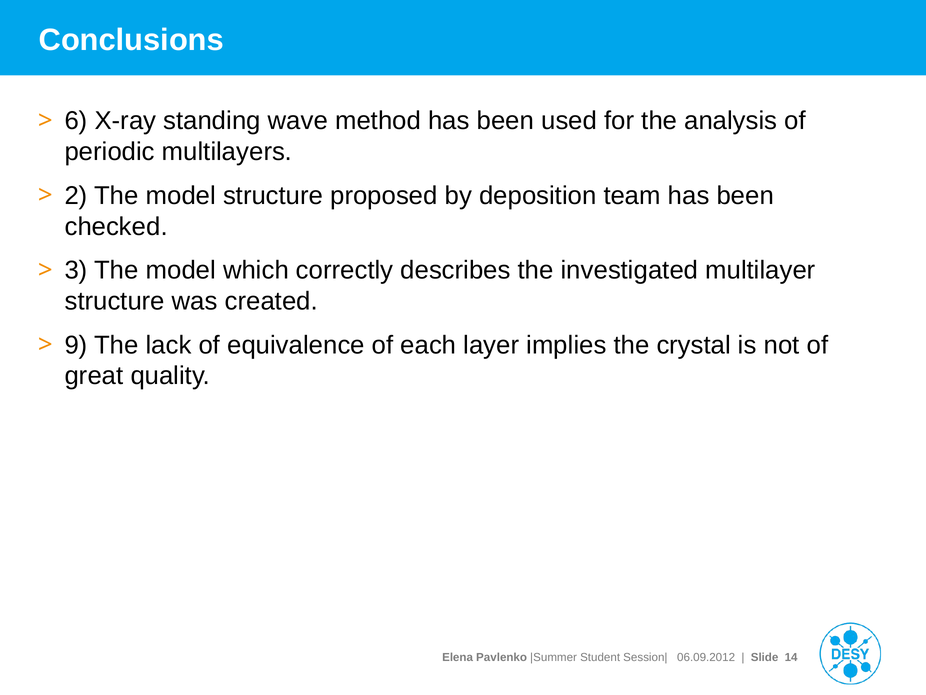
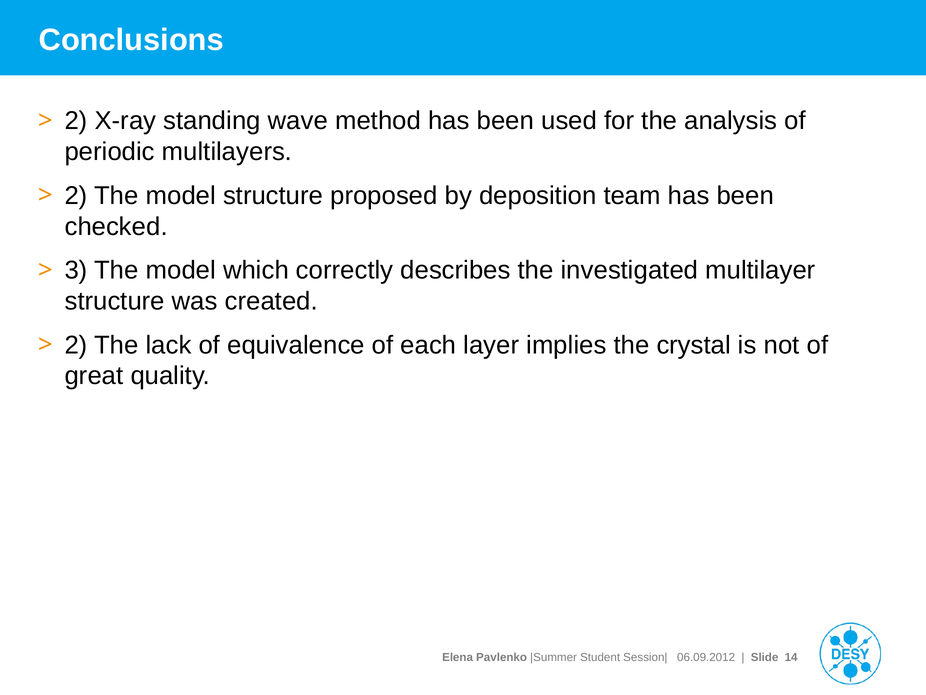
6: 6 -> 2 (76, 121)
9: 9 -> 2 (76, 345)
